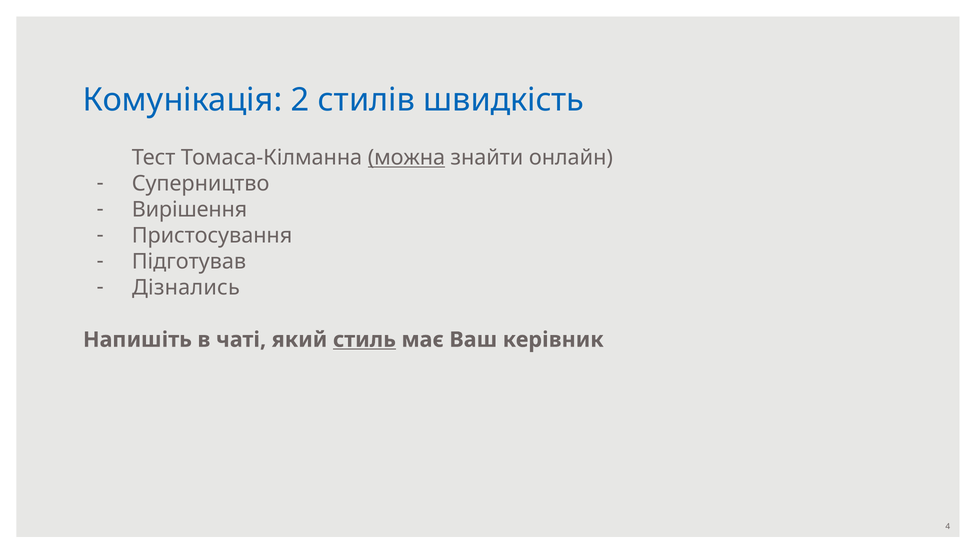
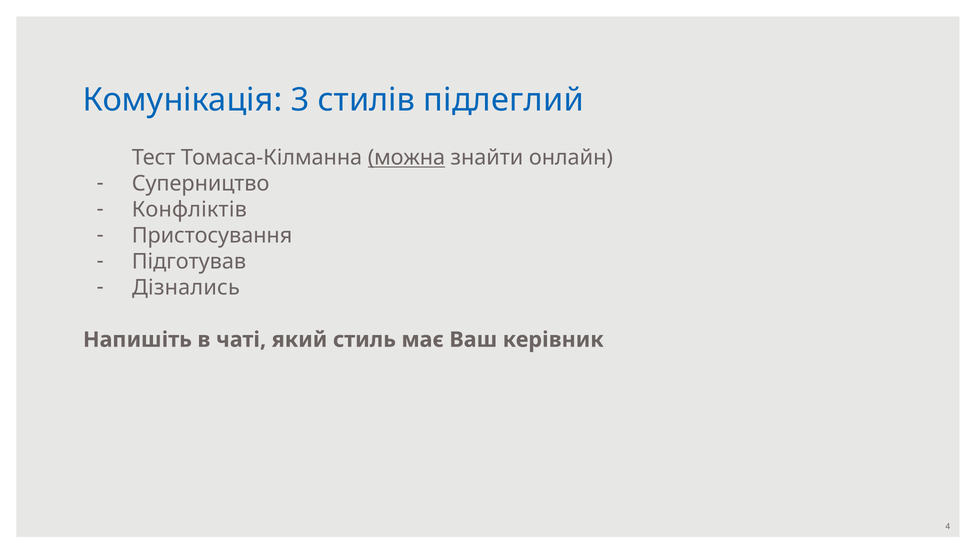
2: 2 -> 3 (300, 100)
швидкість: швидкість -> підлеглий (504, 100)
Вирішення: Вирішення -> Конфліктів (189, 210)
стиль underline: present -> none (364, 340)
